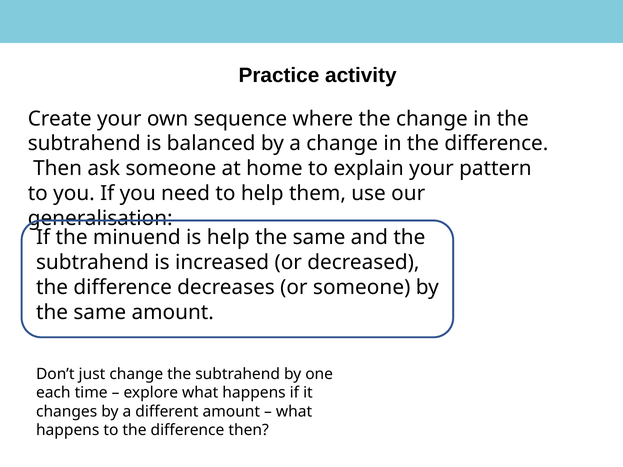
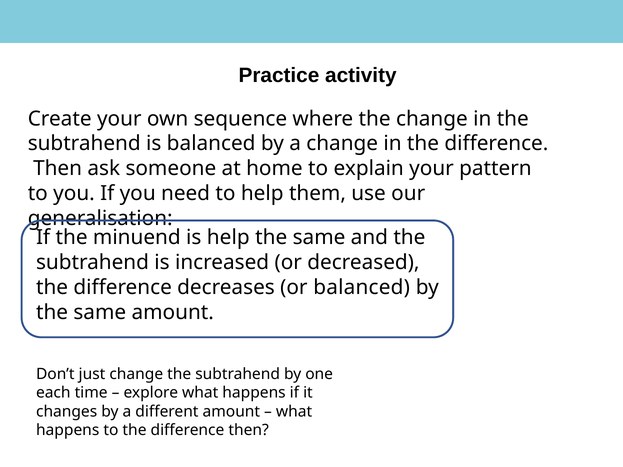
or someone: someone -> balanced (362, 287)
